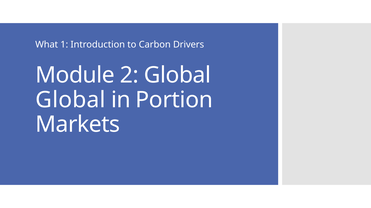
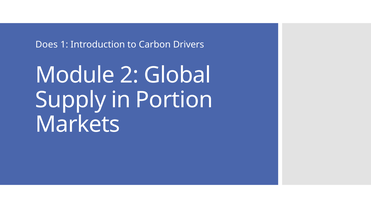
What: What -> Does (47, 45)
Global: Global -> Supply (71, 100)
